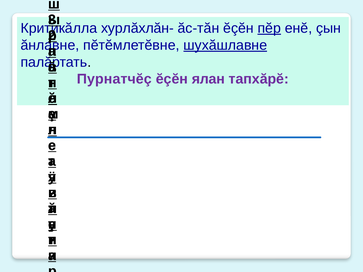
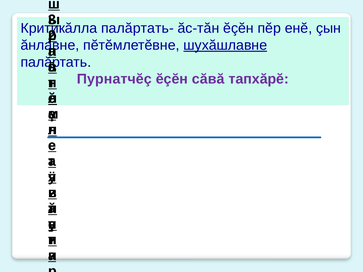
хурлăхлăн-: хурлăхлăн- -> палăртать- (137, 28)
пĕр underline: present -> none (269, 28)
ялан: ялан -> сăвă (208, 79)
